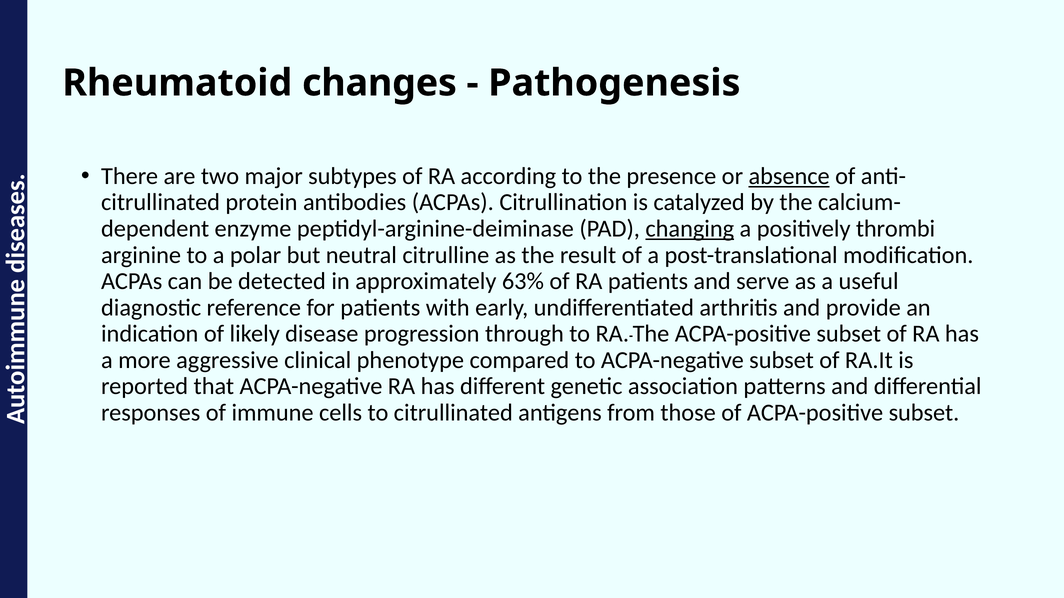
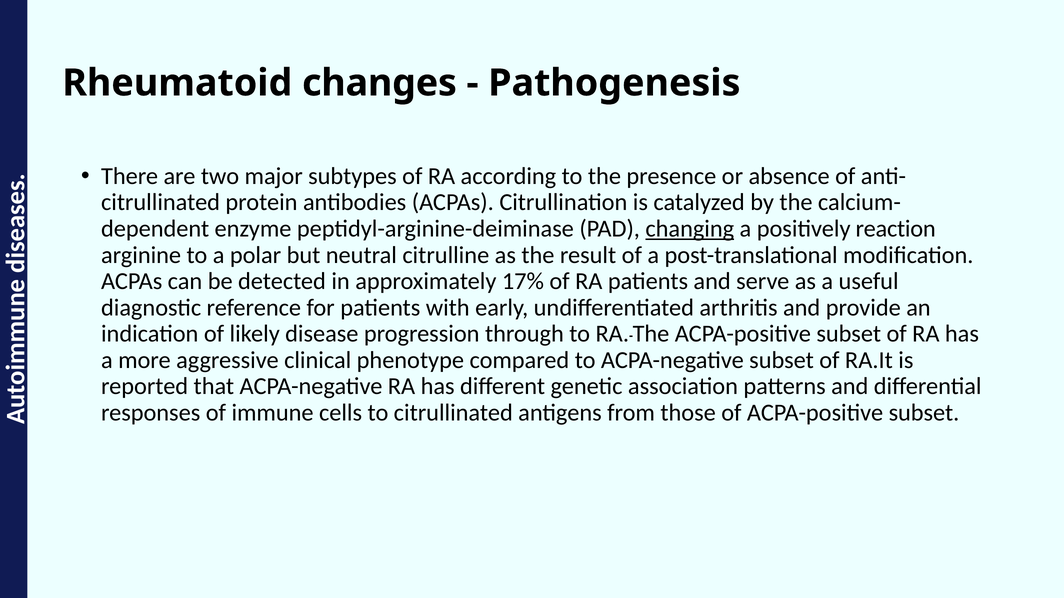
absence underline: present -> none (789, 176)
thrombi: thrombi -> reaction (896, 229)
63%: 63% -> 17% (523, 281)
